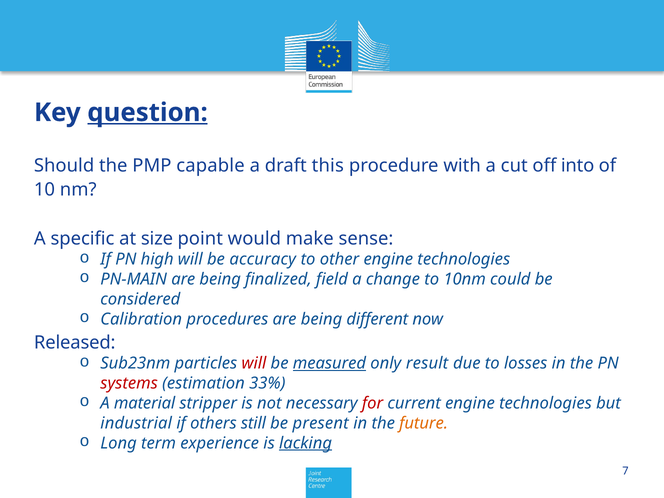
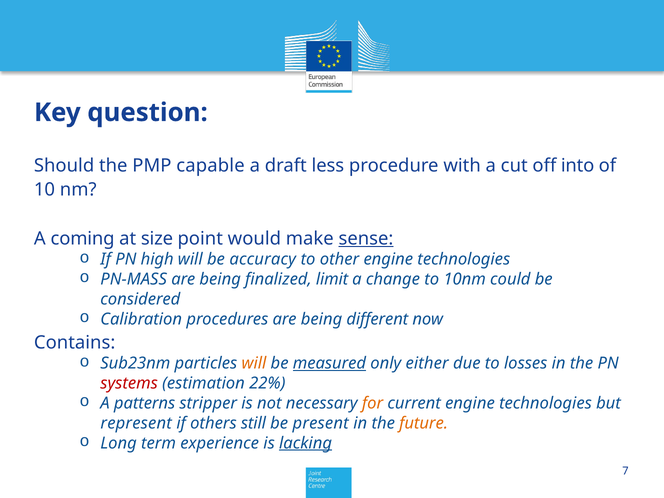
question underline: present -> none (148, 113)
this: this -> less (328, 165)
specific: specific -> coming (83, 238)
sense underline: none -> present (366, 238)
PN-MAIN: PN-MAIN -> PN-MASS (134, 279)
field: field -> limit (332, 279)
Released: Released -> Contains (75, 342)
will colour: red -> orange (254, 363)
result: result -> either (427, 363)
33%: 33% -> 22% (267, 383)
material: material -> patterns (145, 403)
for colour: red -> orange (373, 403)
industrial: industrial -> represent (136, 423)
